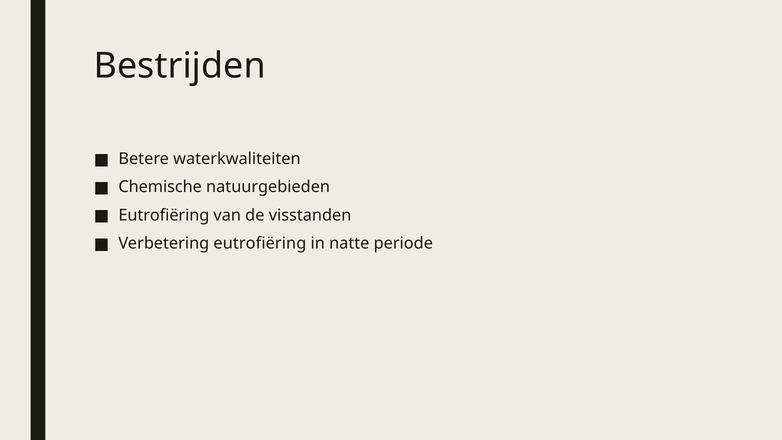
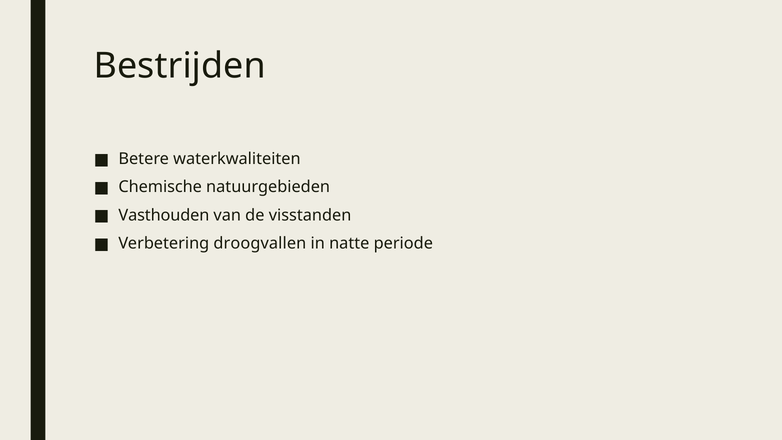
Eutrofiëring: Eutrofiëring -> Vasthouden (164, 215)
Verbetering eutrofiëring: eutrofiëring -> droogvallen (260, 243)
